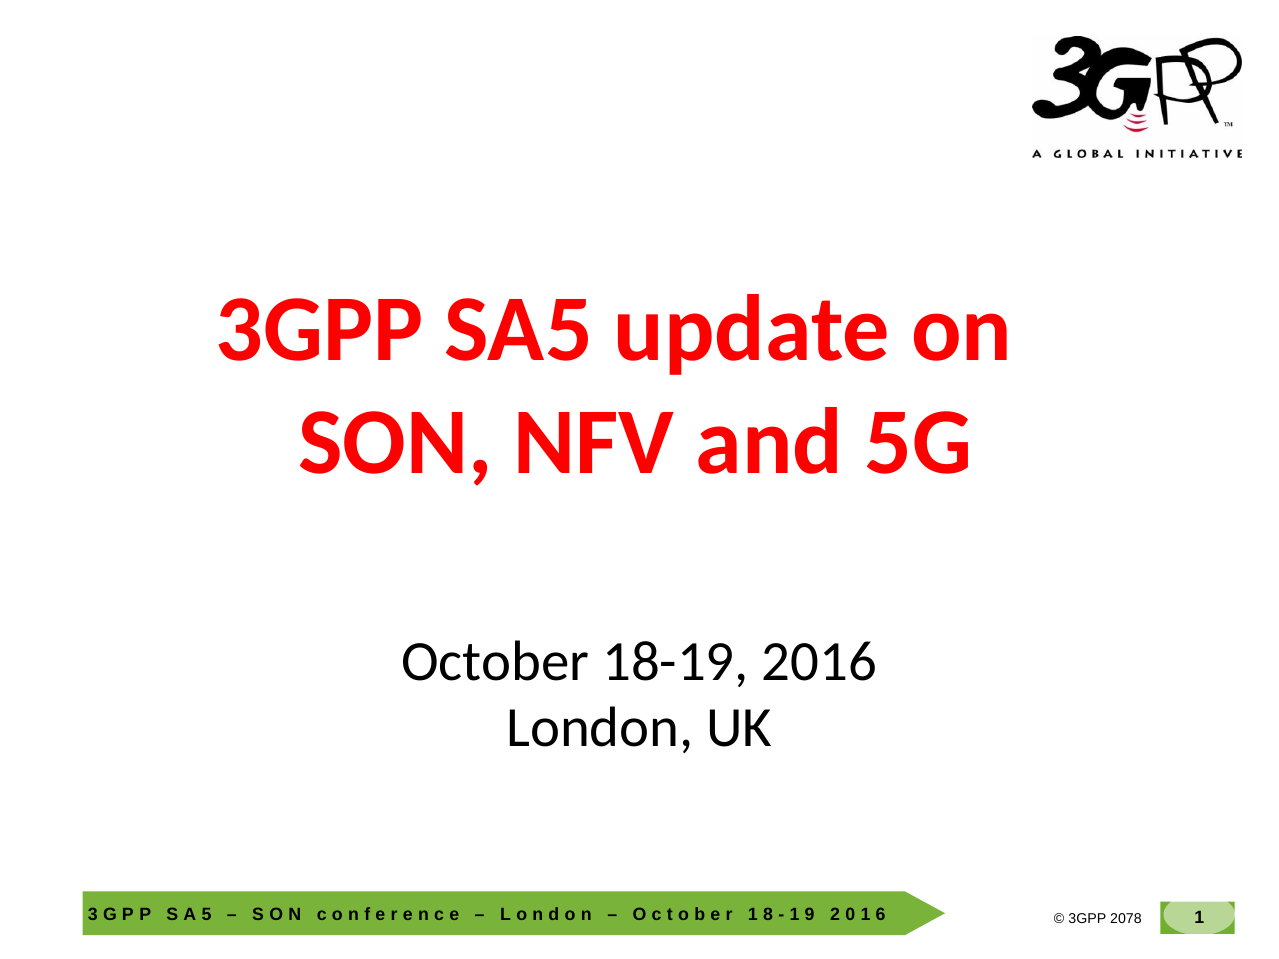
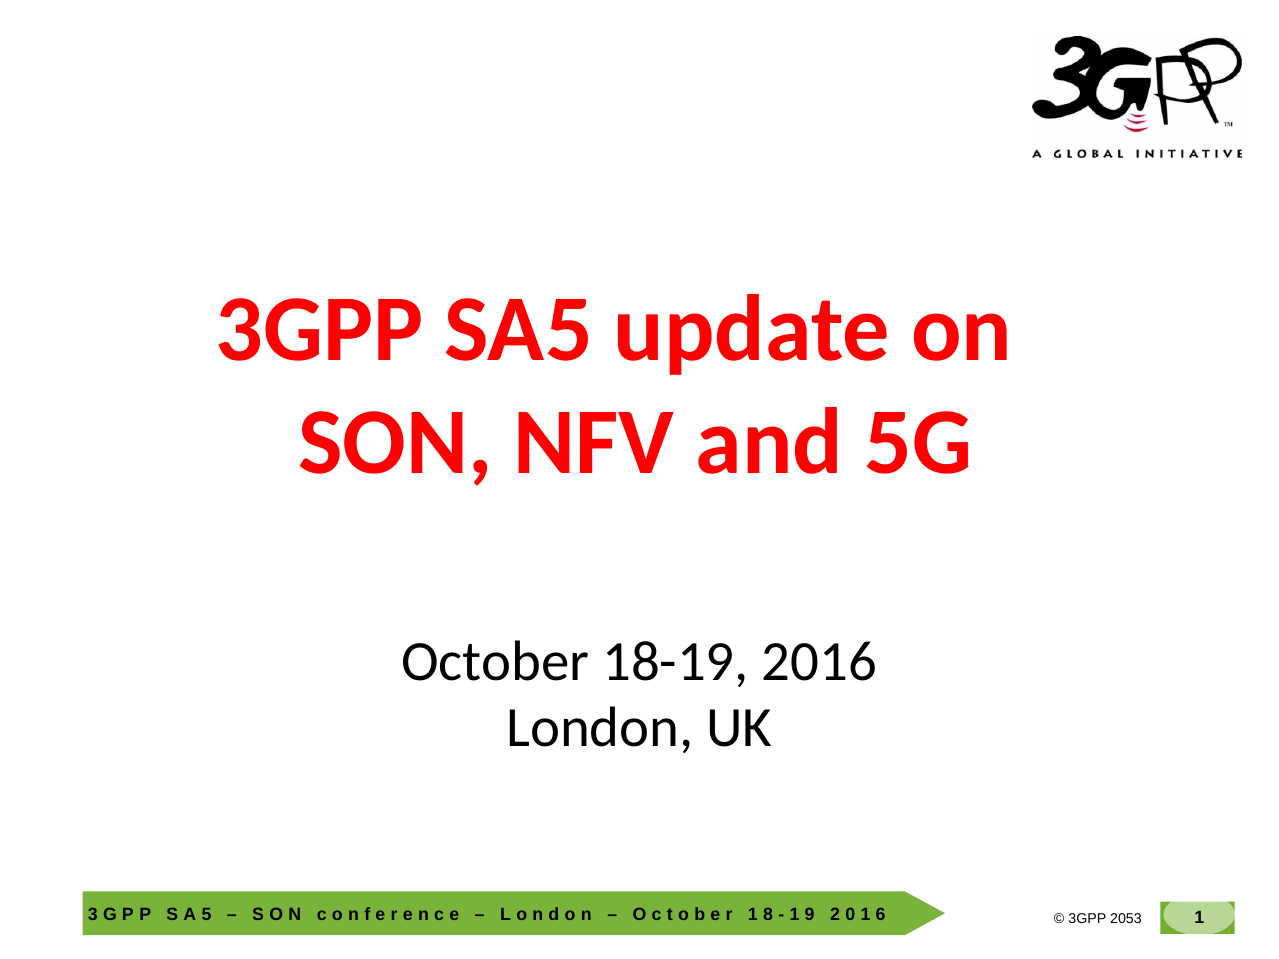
2078: 2078 -> 2053 (1126, 920)
